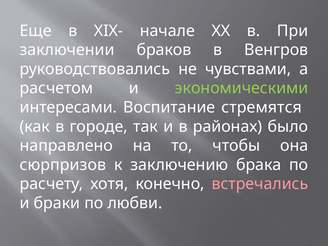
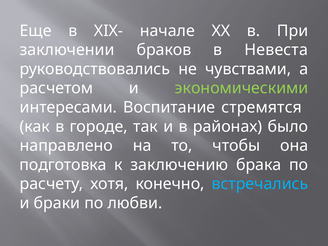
Венгров: Венгров -> Невеста (276, 50)
сюрпризов: сюрпризов -> подготовка (63, 165)
встречались colour: pink -> light blue (260, 184)
